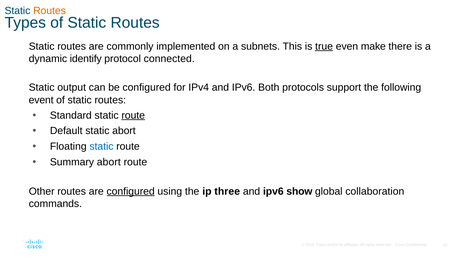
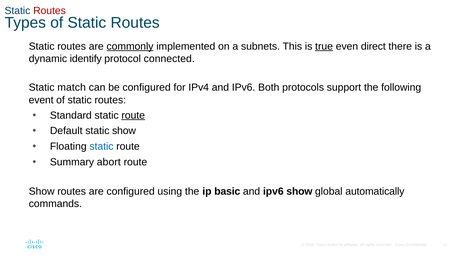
Routes colour: orange -> red (50, 11)
commonly underline: none -> present (130, 46)
make: make -> direct (373, 46)
output: output -> match (72, 88)
static abort: abort -> show (124, 131)
Other: Other -> Show (42, 192)
configured underline: present -> none (131, 192)
three: three -> basic (227, 192)
collaboration: collaboration -> automatically (375, 192)
